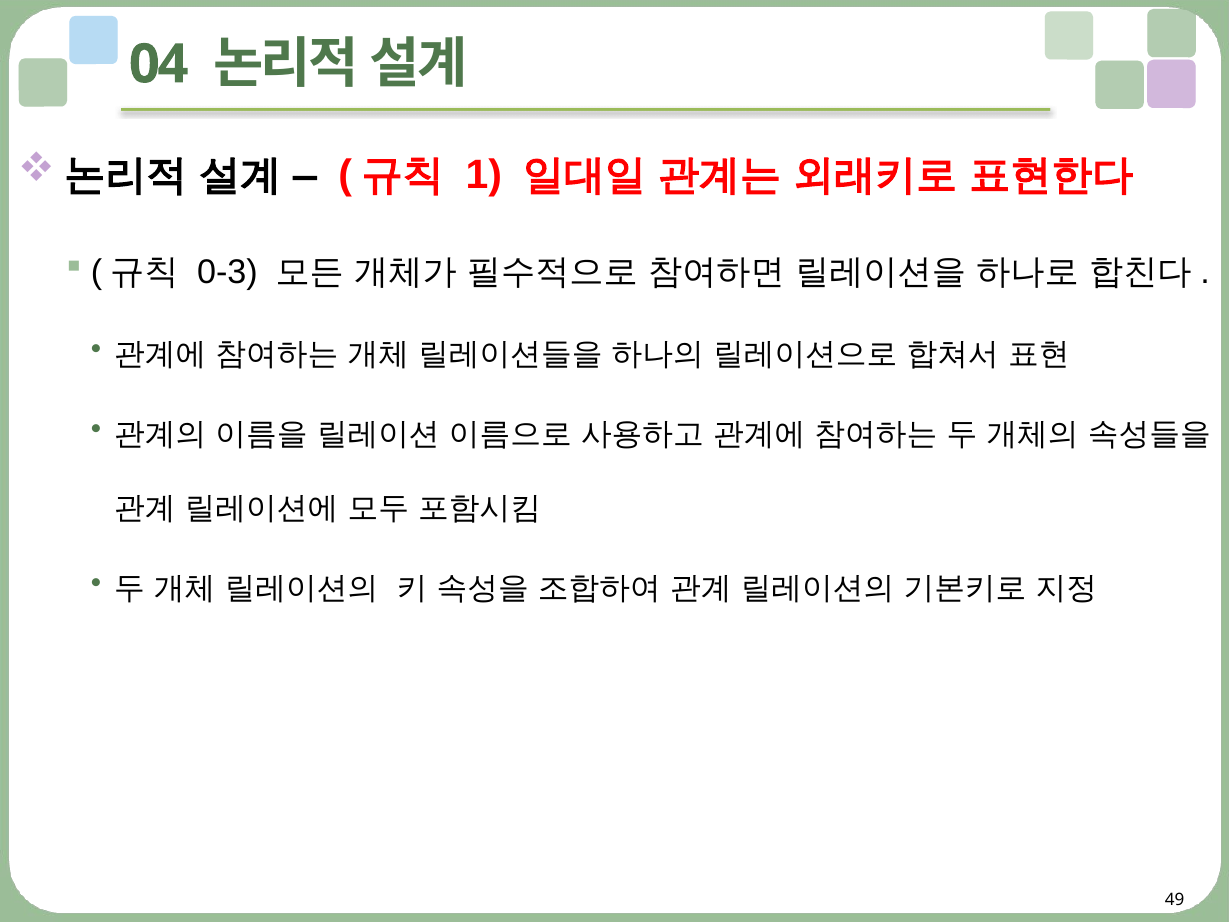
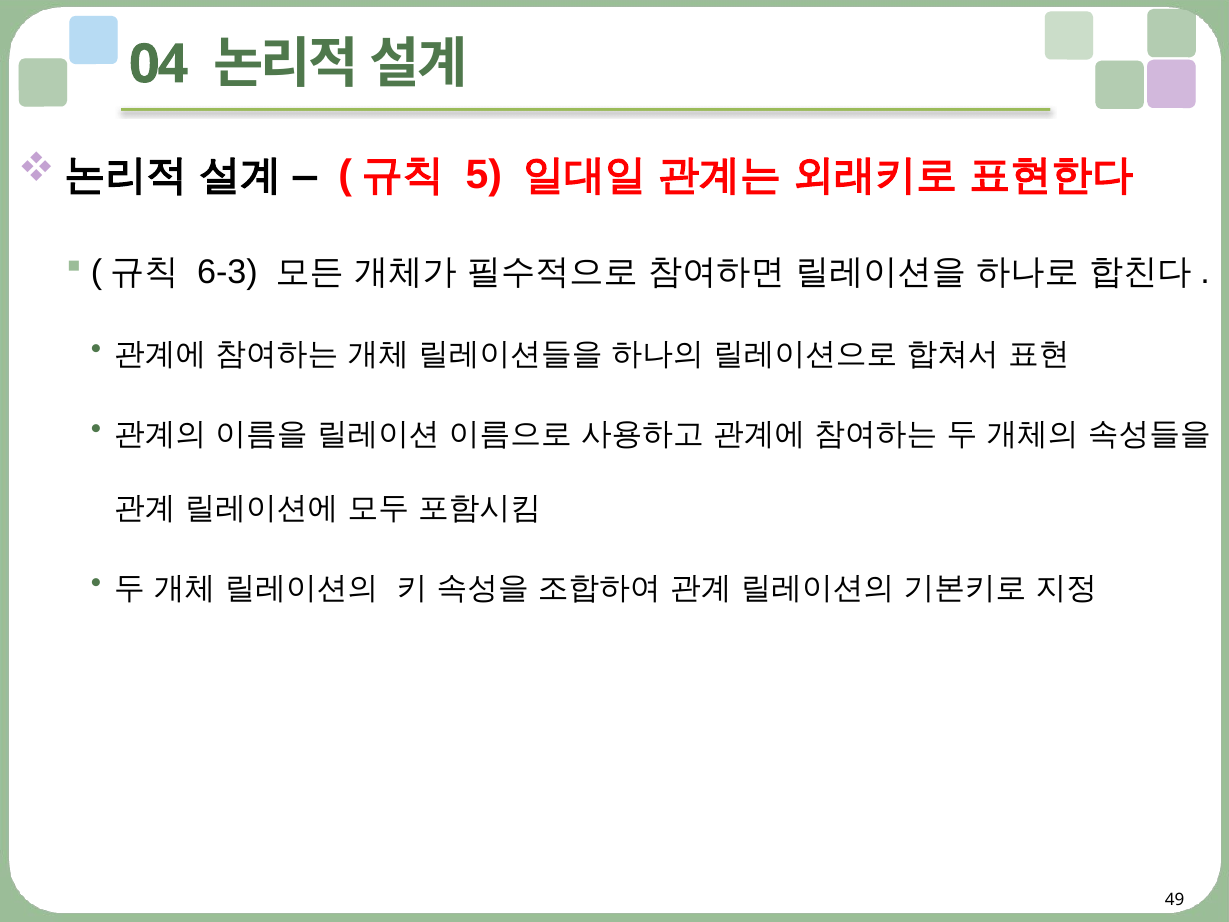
1: 1 -> 5 (484, 175)
0-3: 0-3 -> 6-3 (227, 273)
